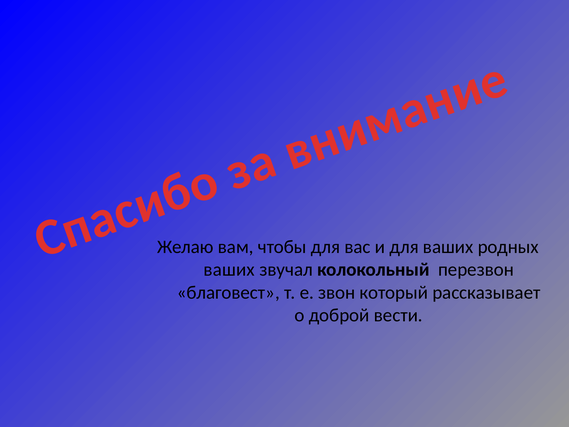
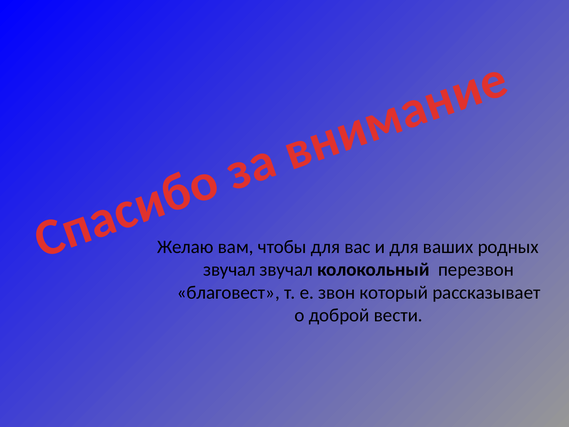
ваших: ваших -> звучал (229, 269)
